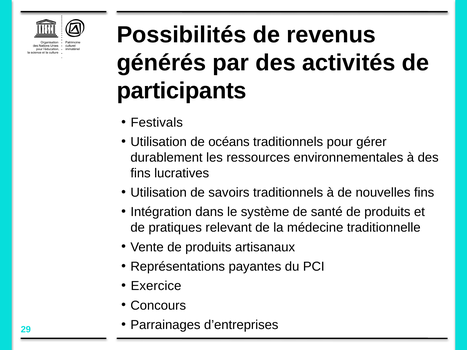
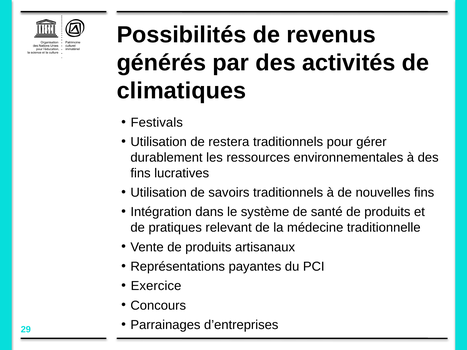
participants: participants -> climatiques (182, 91)
océans: océans -> restera (229, 142)
